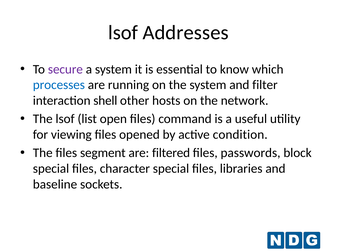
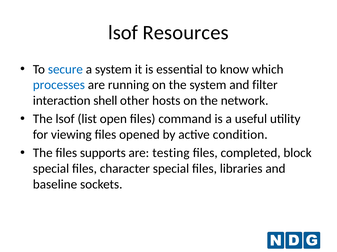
Addresses: Addresses -> Resources (186, 33)
secure colour: purple -> blue (65, 69)
segment: segment -> supports (103, 153)
filtered: filtered -> testing (171, 153)
passwords: passwords -> completed (251, 153)
